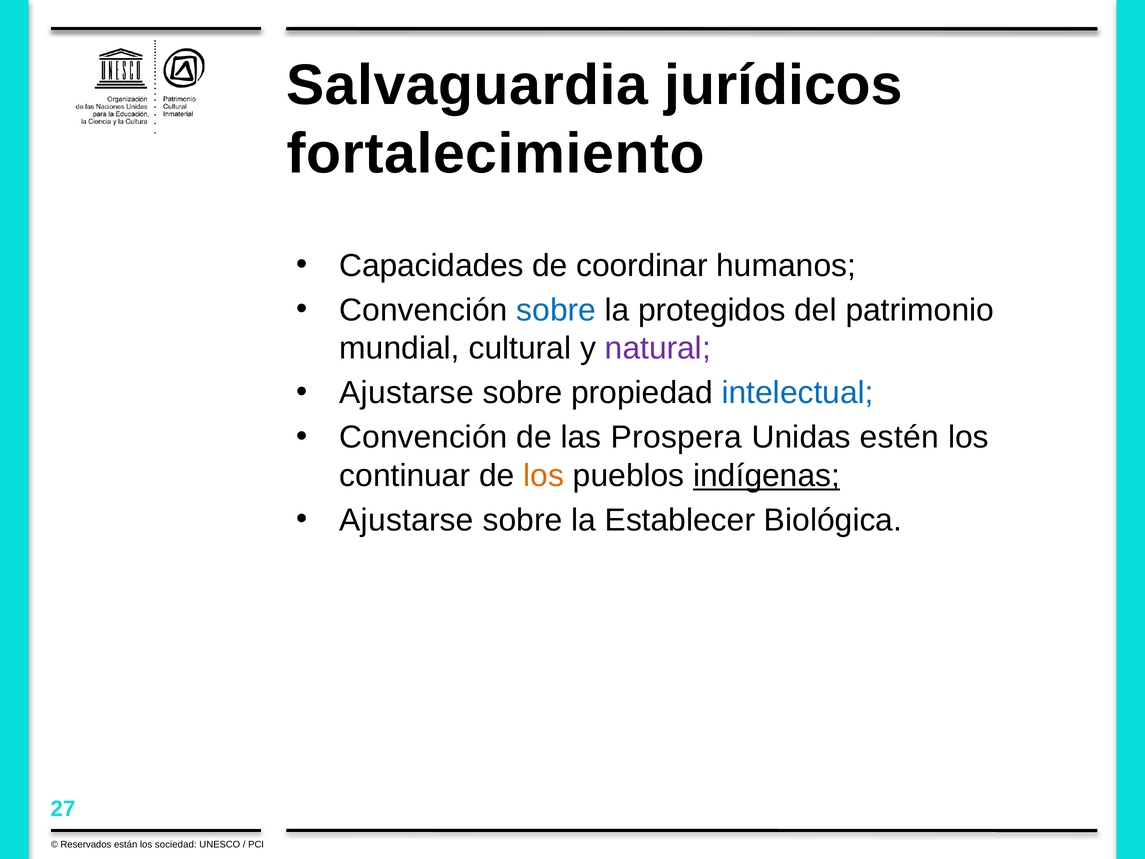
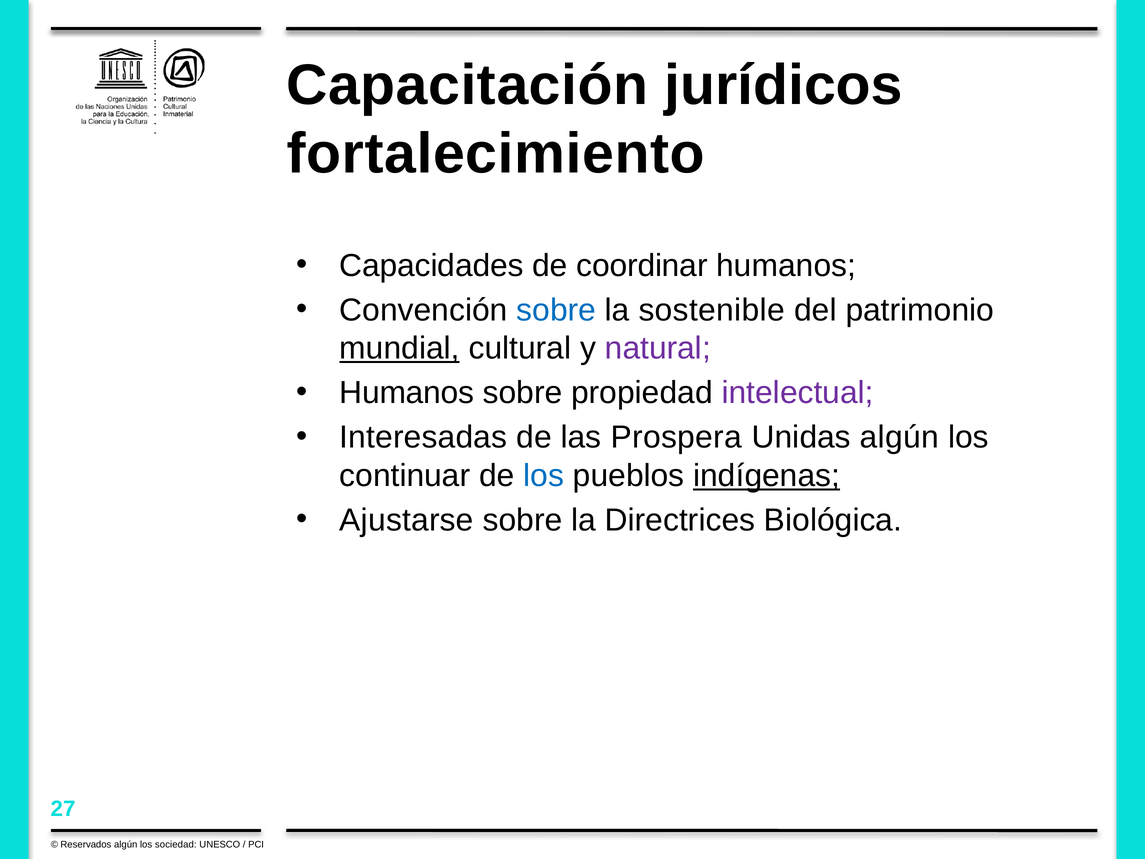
Salvaguardia: Salvaguardia -> Capacitación (467, 85)
protegidos: protegidos -> sostenible (712, 310)
mundial underline: none -> present (400, 348)
Ajustarse: Ajustarse -> Humanos (407, 393)
intelectual colour: blue -> purple (798, 393)
Convención: Convención -> Interesadas (423, 437)
Unidas estén: estén -> algún (899, 437)
los colour: orange -> blue (544, 475)
Establecer: Establecer -> Directrices (680, 520)
Reservados están: están -> algún (126, 844)
